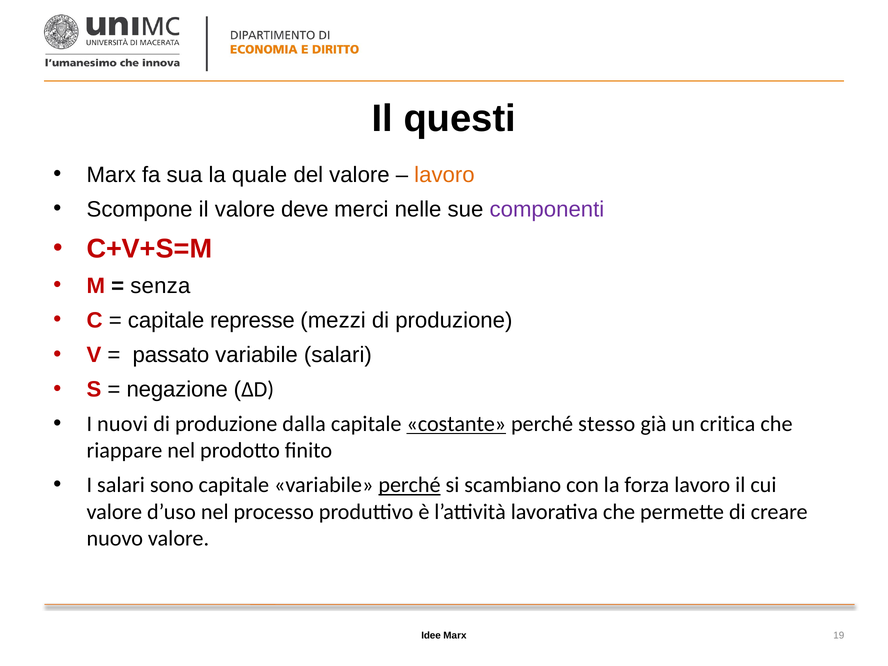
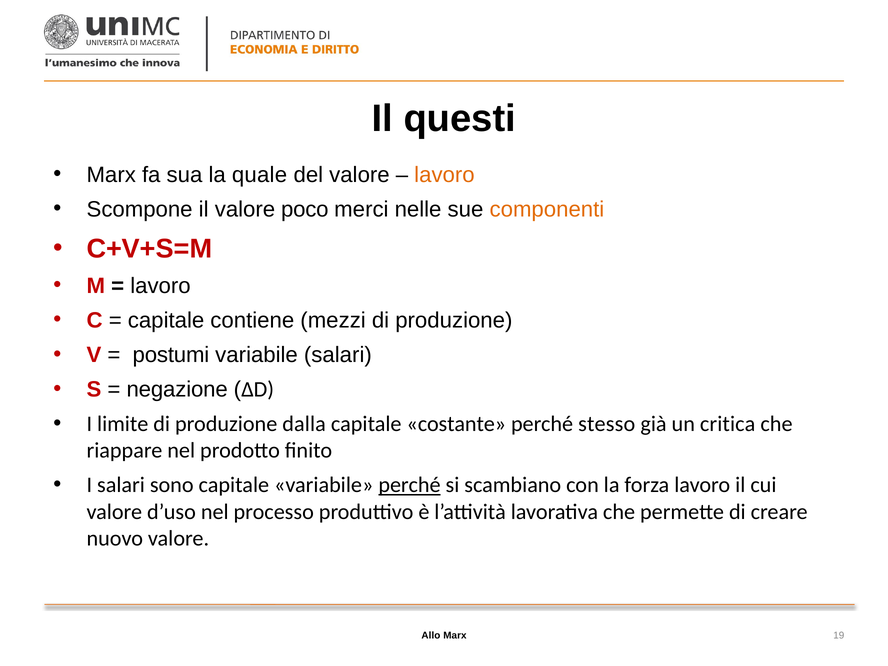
deve: deve -> poco (305, 209)
componenti colour: purple -> orange (547, 209)
senza: senza -> lavoro (160, 286)
represse: represse -> contiene (252, 320)
passato: passato -> postumi (171, 355)
nuovi: nuovi -> limite (123, 424)
costante underline: present -> none (456, 424)
Idee: Idee -> Allo (431, 636)
